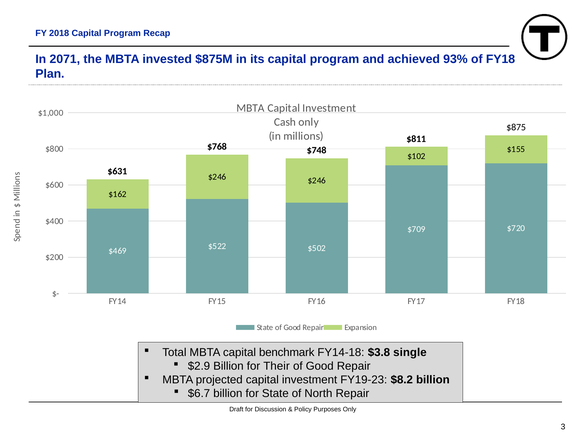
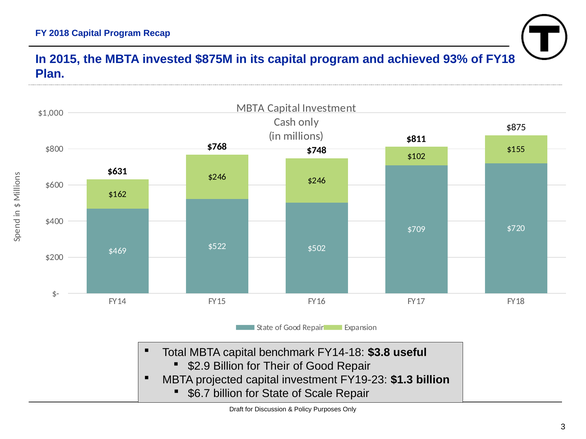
2071: 2071 -> 2015 (65, 59)
single: single -> useful (410, 353)
$8.2: $8.2 -> $1.3 (402, 380)
North: North -> Scale (319, 394)
